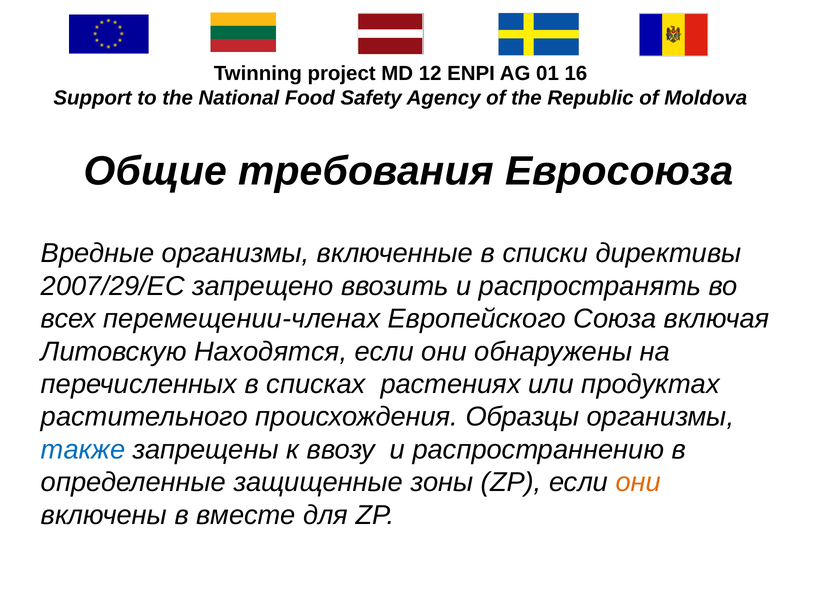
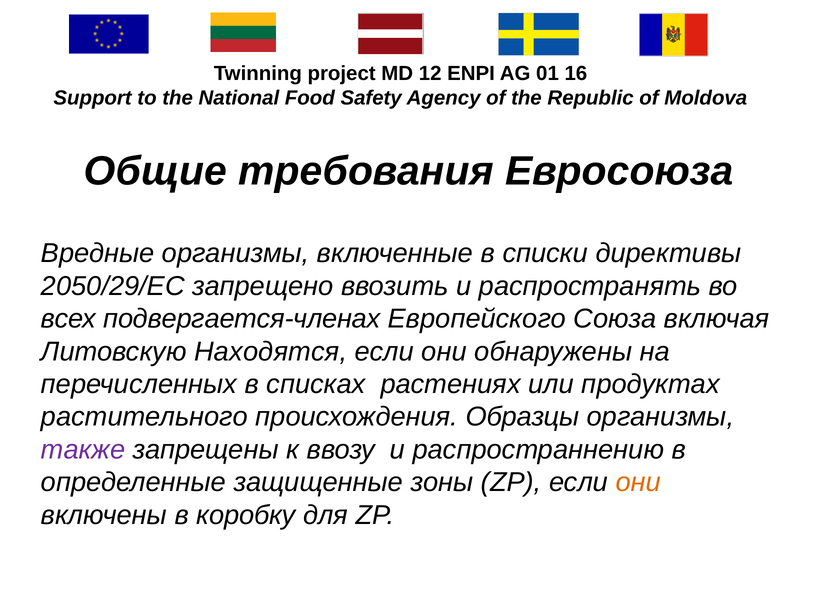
2007/29/ЕС: 2007/29/ЕС -> 2050/29/ЕС (113, 286)
перемещении-членах: перемещении-членах -> подвергается-членах (242, 318)
также colour: blue -> purple (83, 449)
вместе: вместе -> коробку (246, 515)
